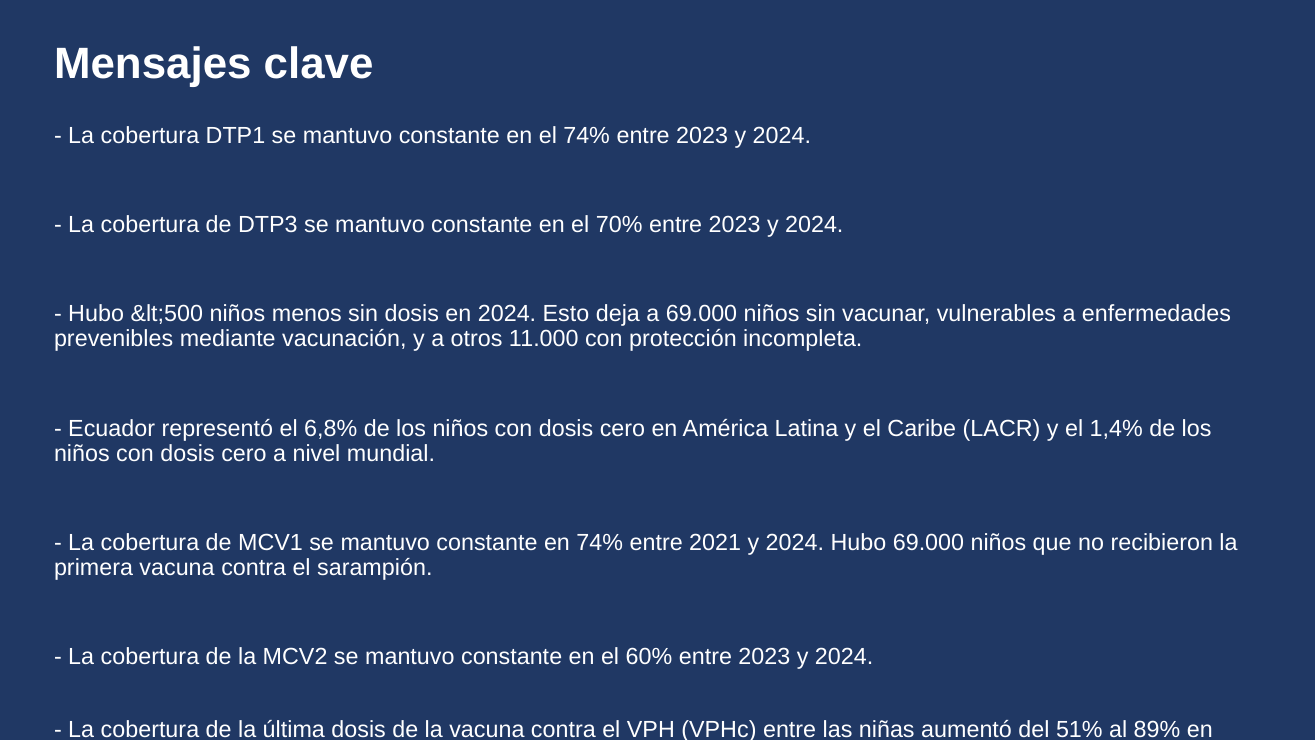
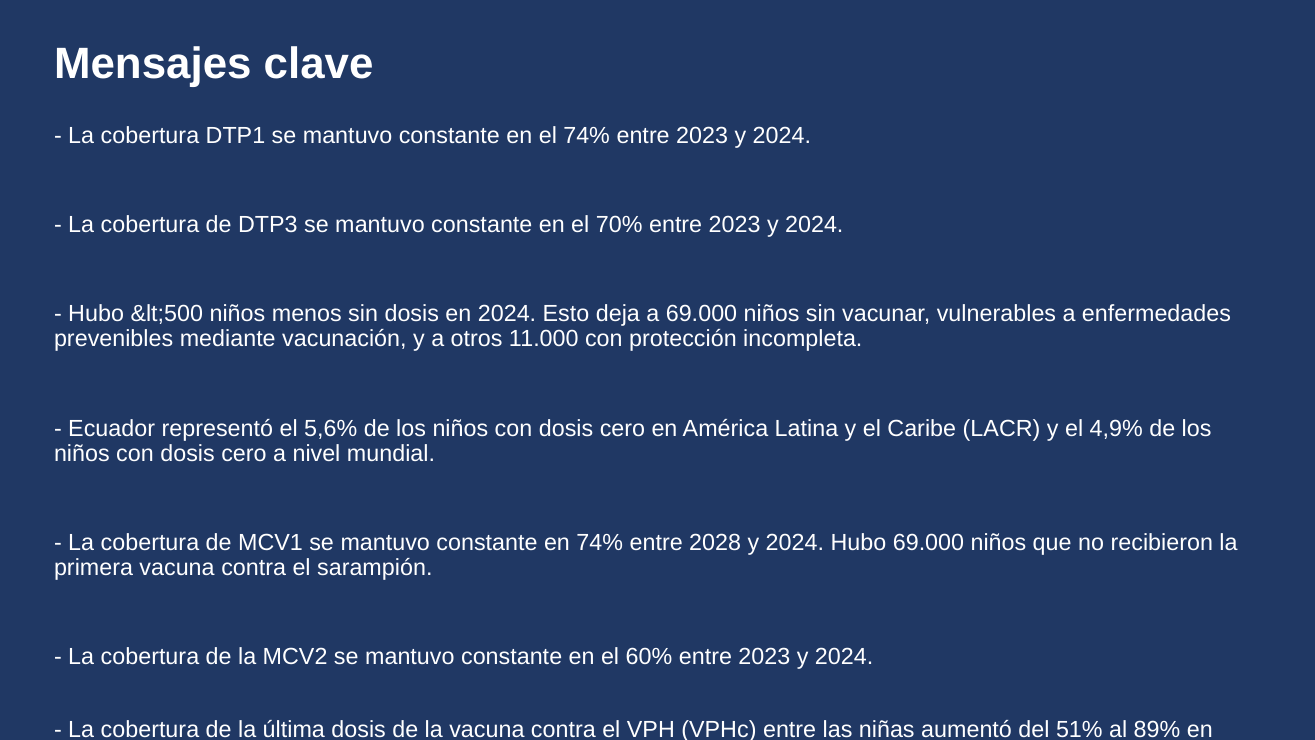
6,8%: 6,8% -> 5,6% (331, 428)
1,4%: 1,4% -> 4,9% (1116, 428)
2021: 2021 -> 2028 (715, 543)
